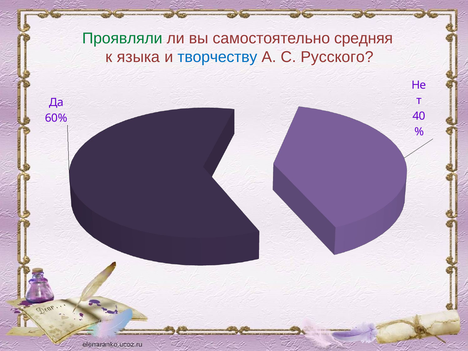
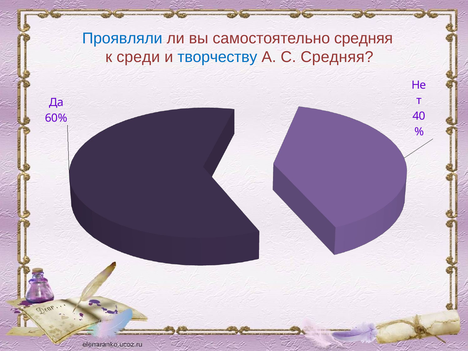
Проявляли colour: green -> blue (122, 38)
языка: языка -> среди (138, 57)
С Русского: Русского -> Средняя (337, 57)
